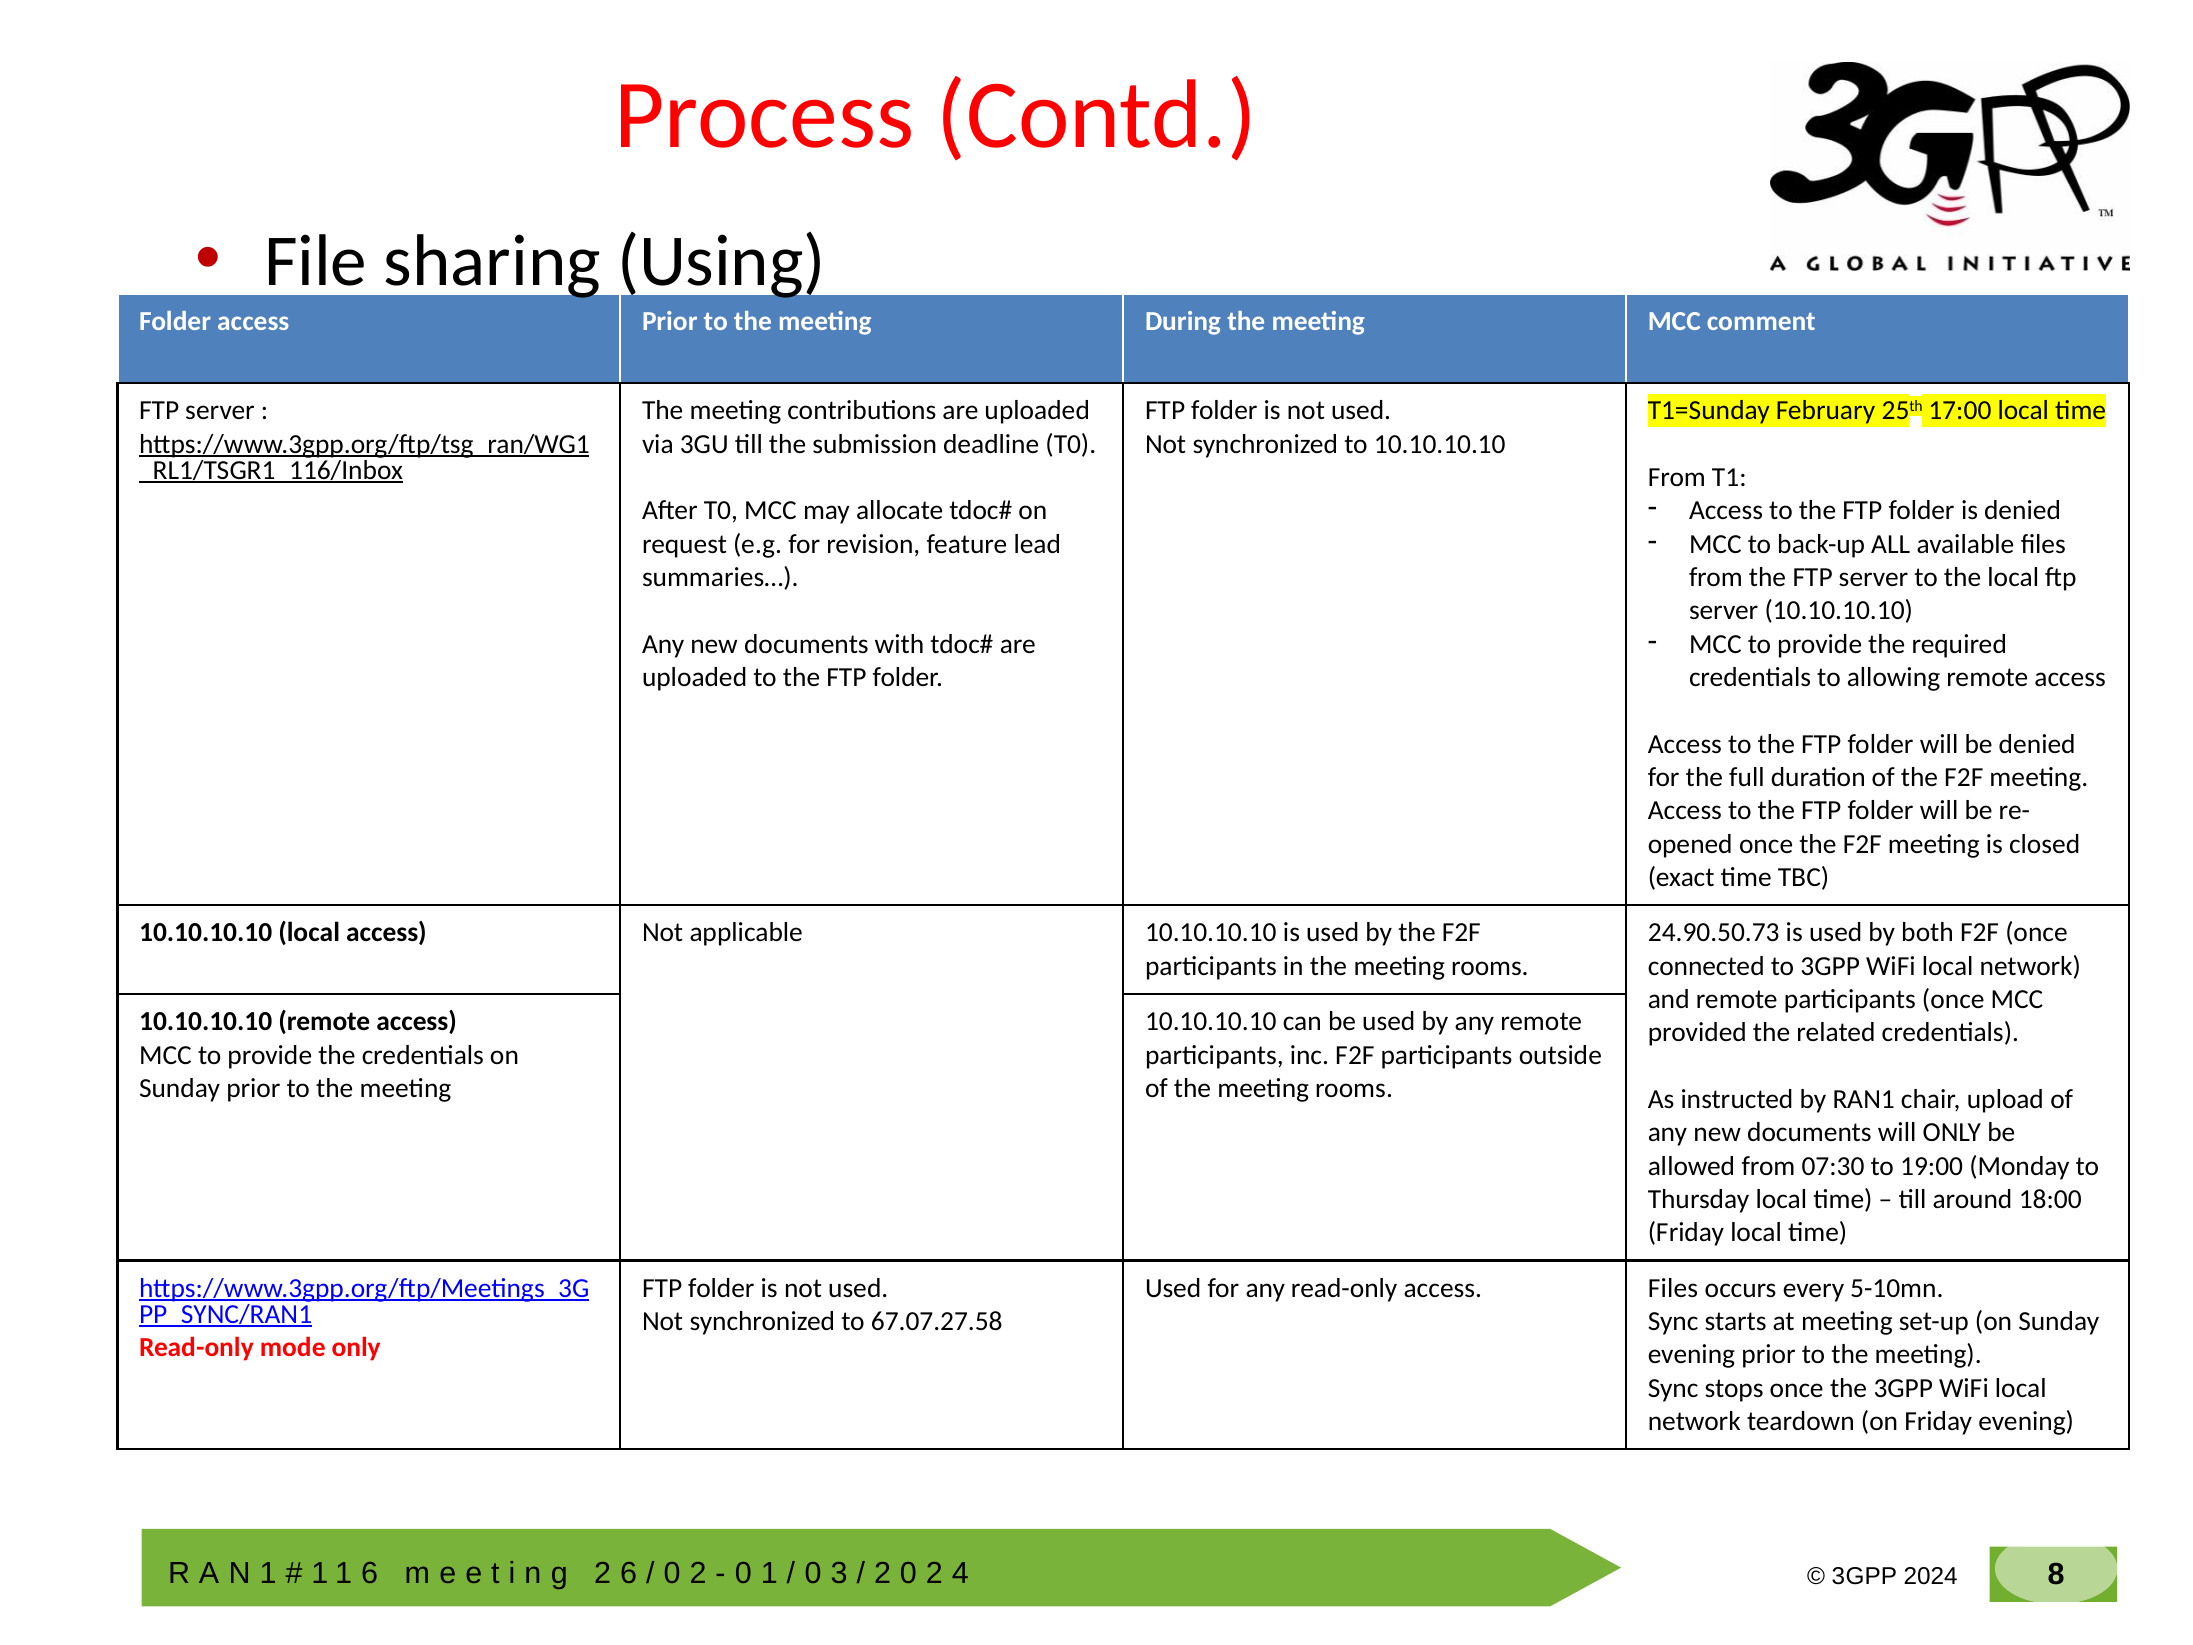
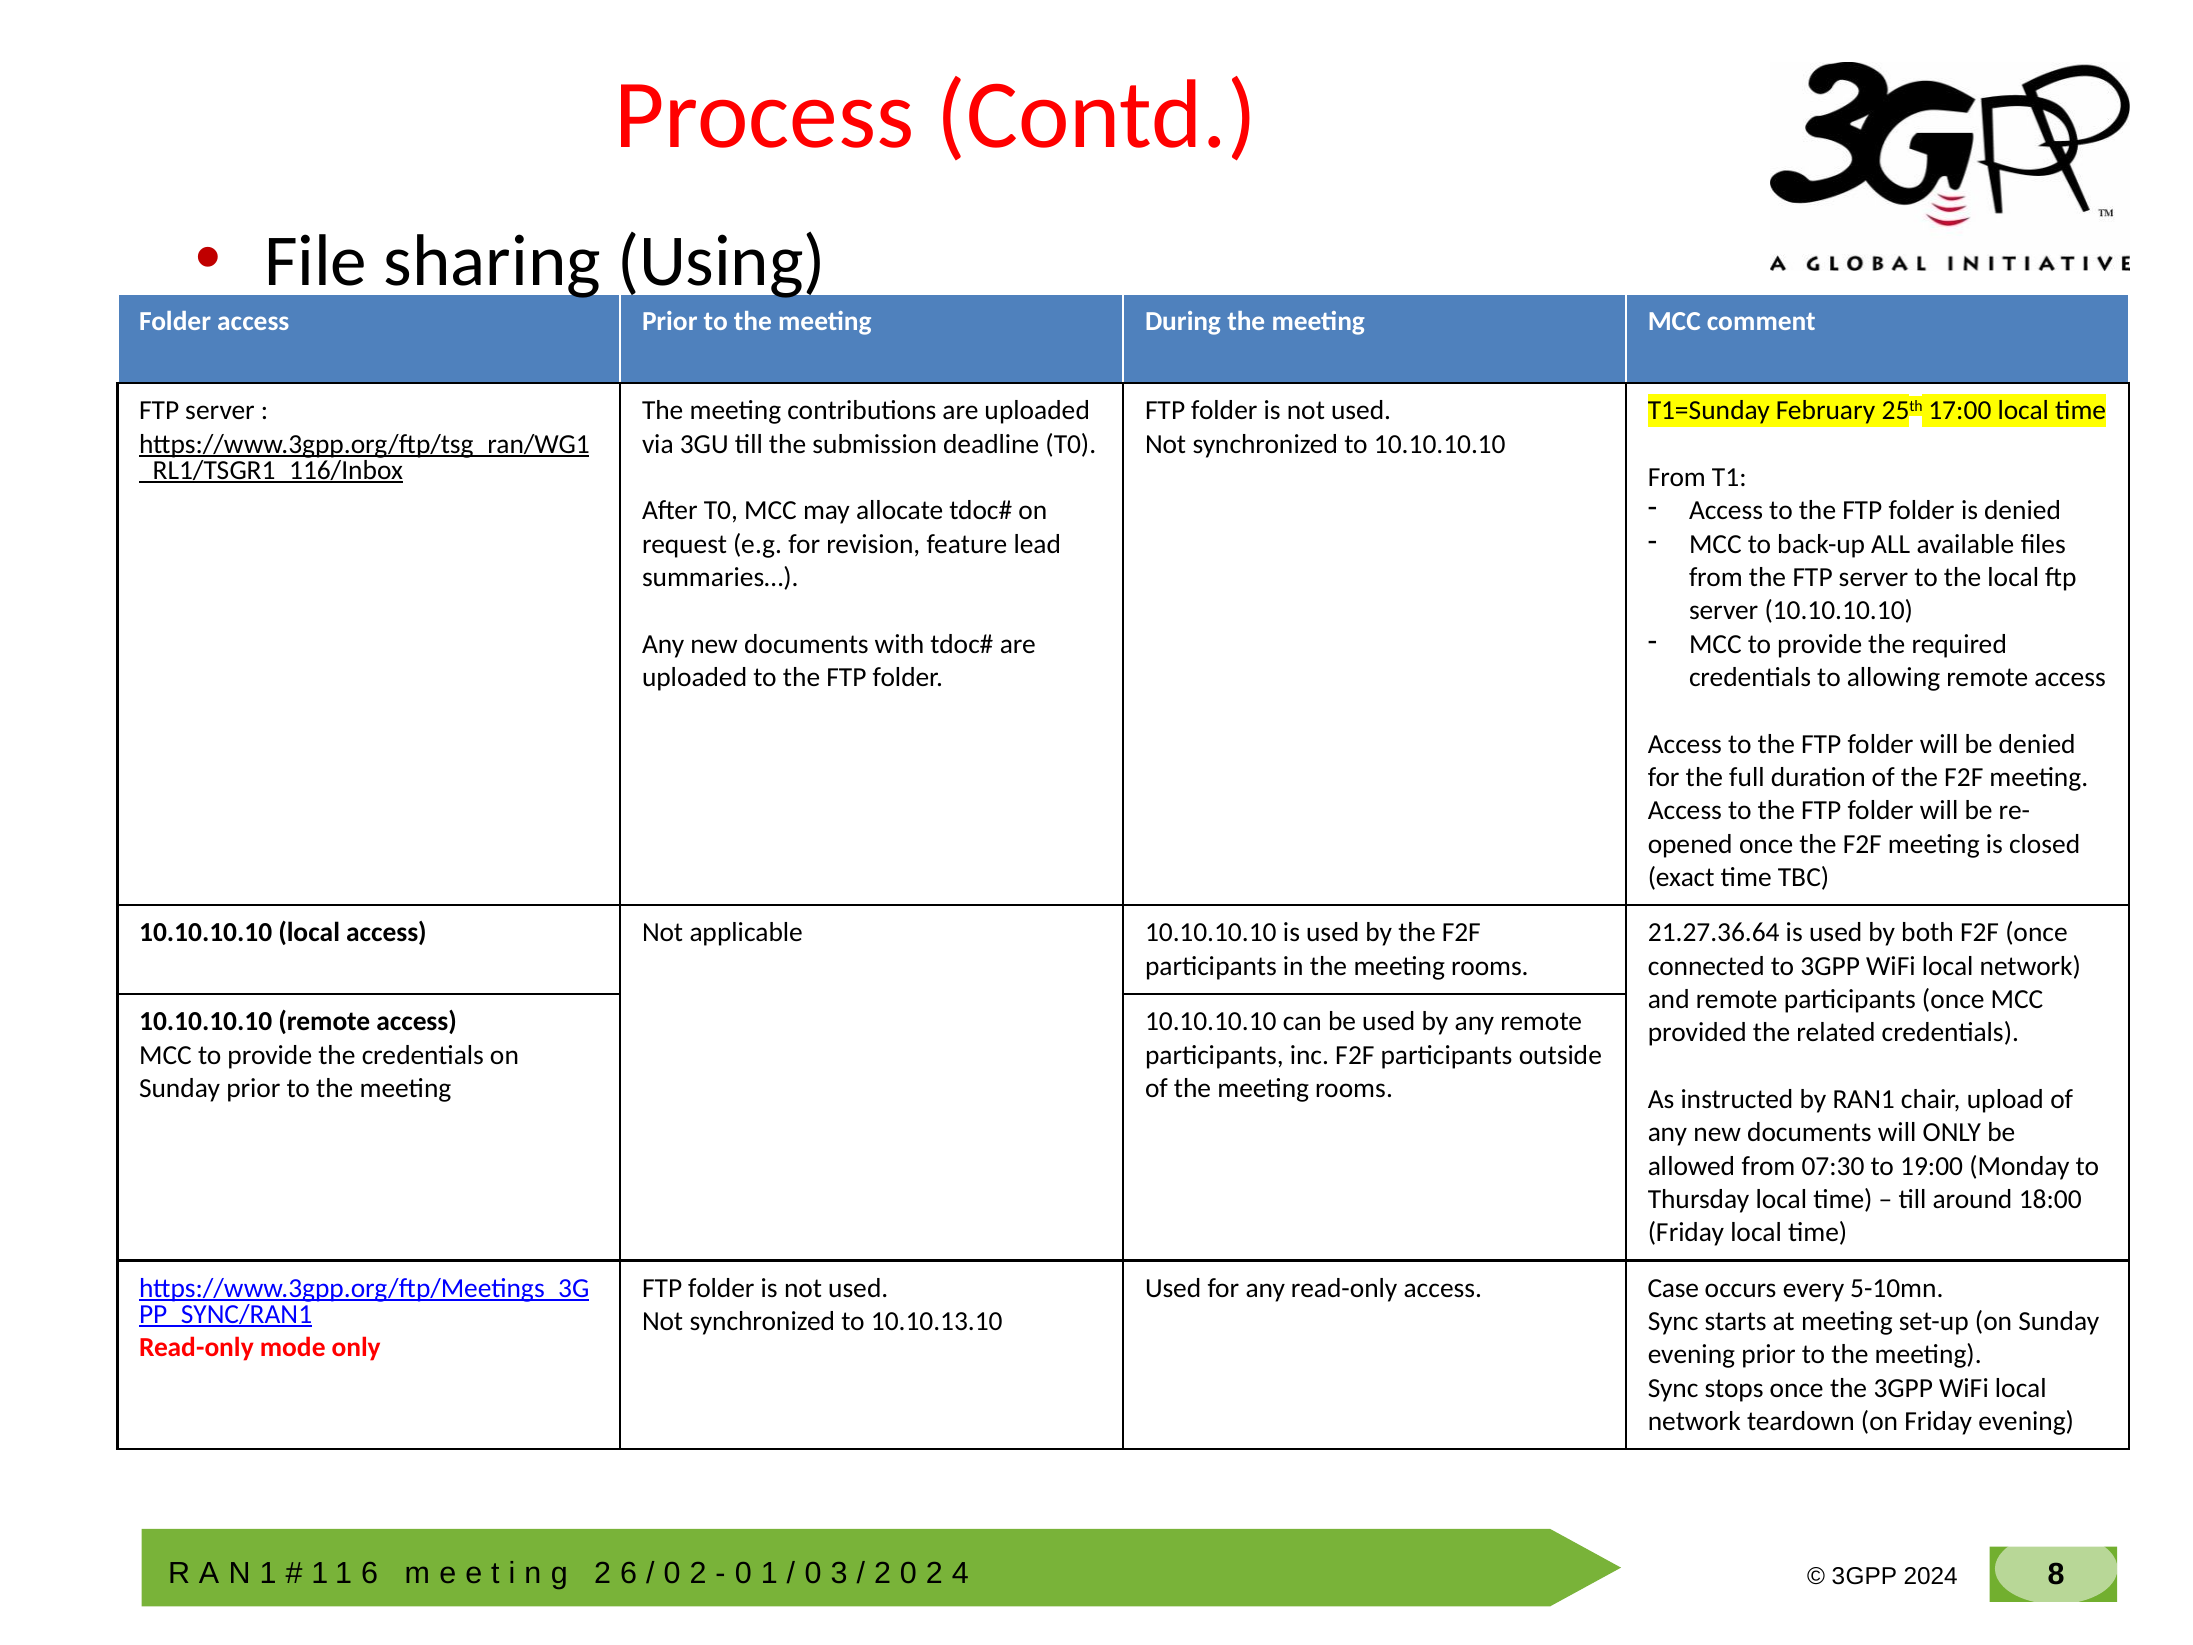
24.90.50.73: 24.90.50.73 -> 21.27.36.64 (1714, 933)
access Files: Files -> Case (1673, 1288)
67.07.27.58: 67.07.27.58 -> 10.10.13.10 (937, 1321)
